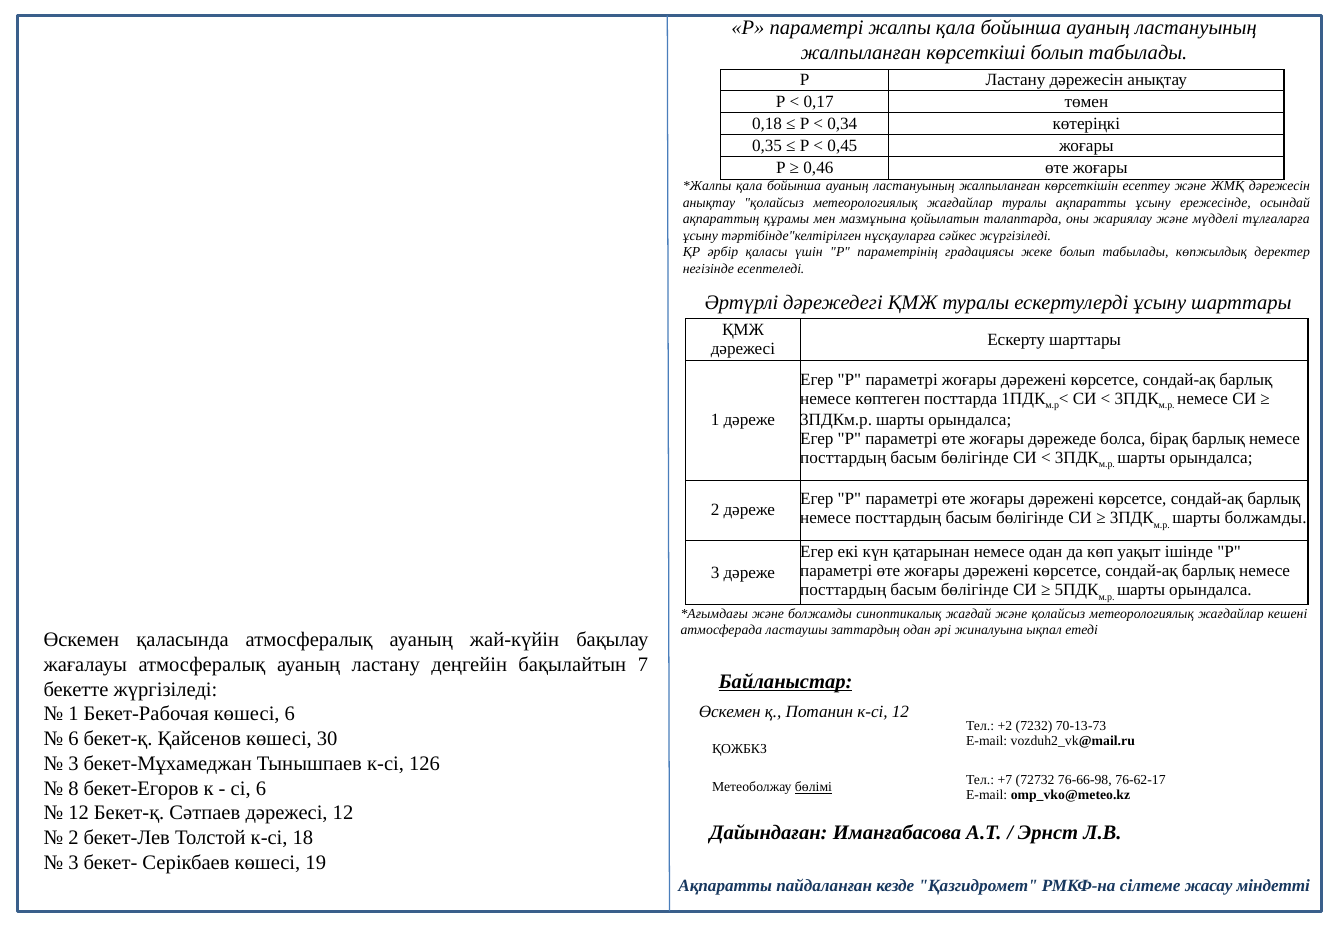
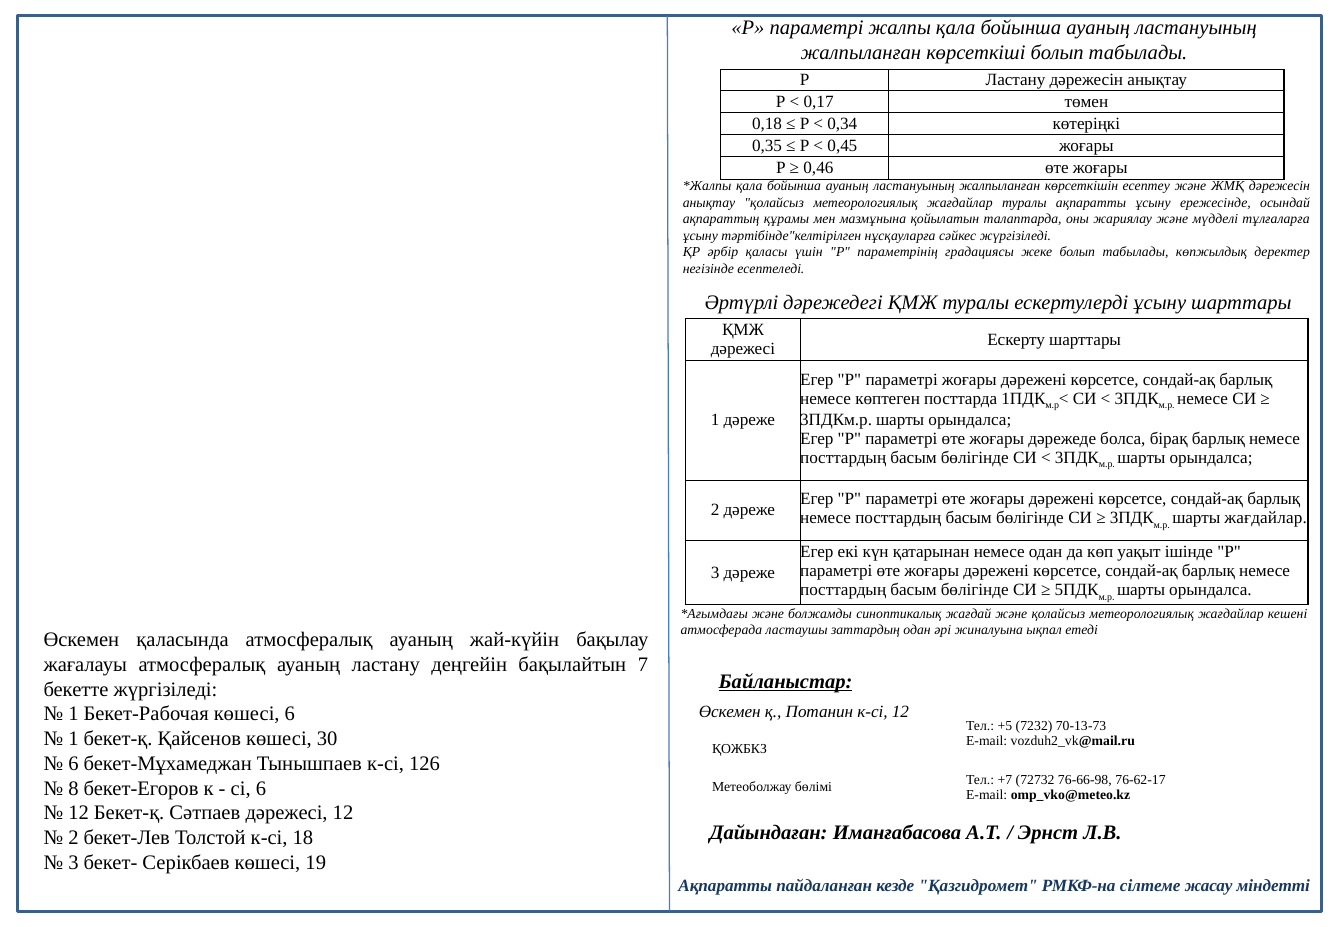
шарты болжамды: болжамды -> жағдайлар (1266, 518)
+2: +2 -> +5 (1005, 726)
6: 6 -> 1 (73, 739)
3: 3 -> 6 (73, 764)
бөлімі underline: present -> none (813, 787)
